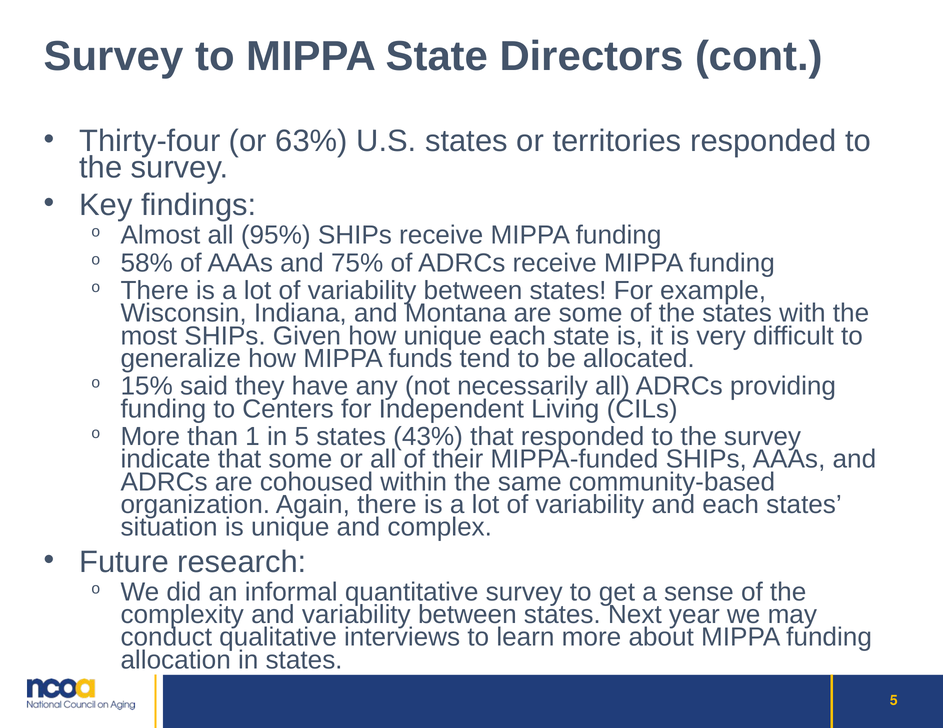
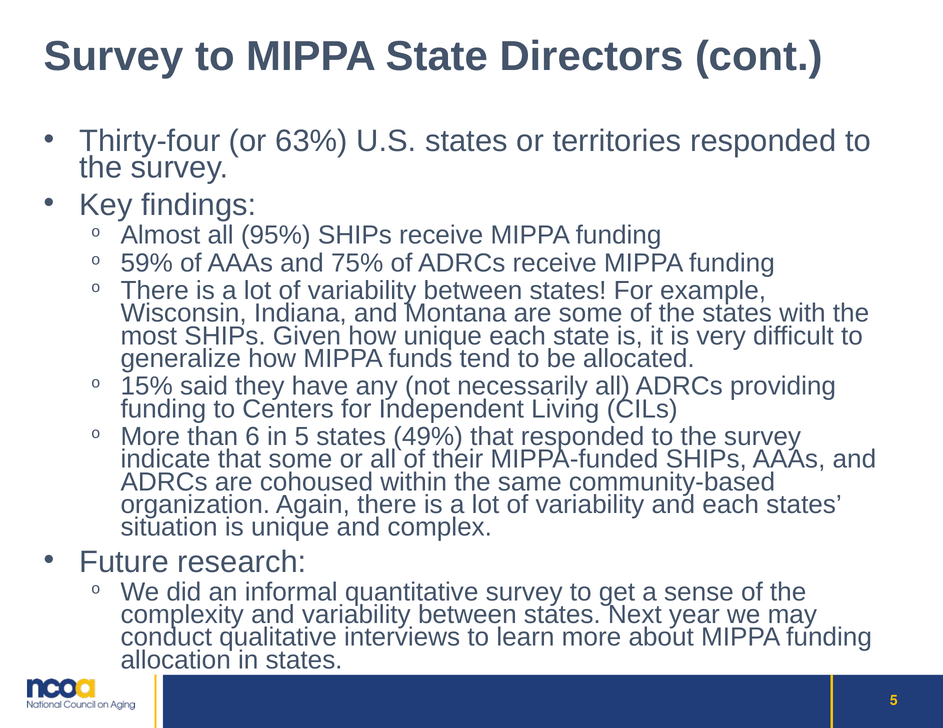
58%: 58% -> 59% (147, 263)
1: 1 -> 6 (253, 437)
43%: 43% -> 49% (428, 437)
